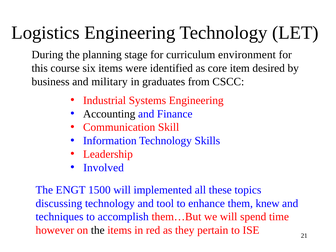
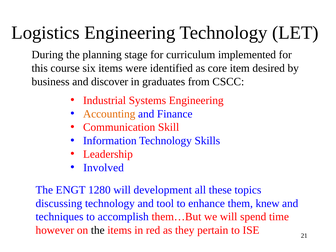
environment: environment -> implemented (247, 55)
military: military -> discover (110, 82)
Accounting colour: black -> orange (109, 114)
1500: 1500 -> 1280 (99, 190)
implemented: implemented -> development (163, 190)
